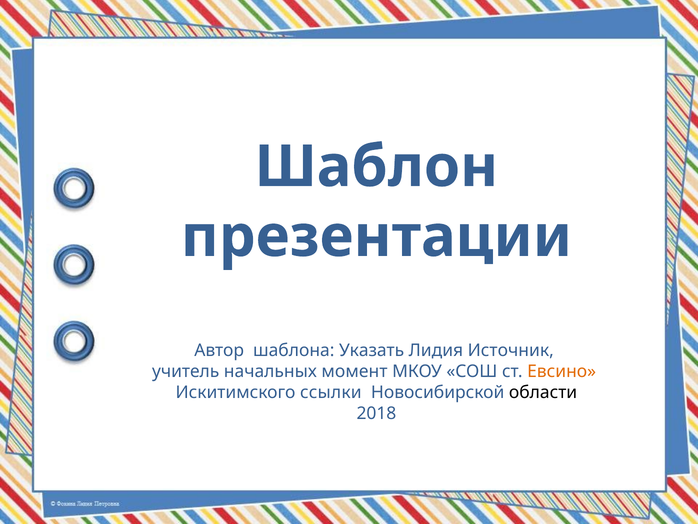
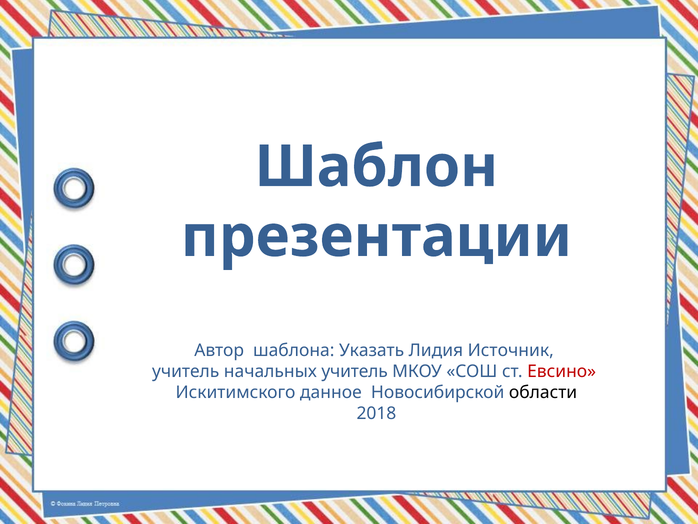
начальных момент: момент -> учитель (355, 371)
Евсино colour: orange -> red (562, 371)
ссылки: ссылки -> данное (331, 392)
